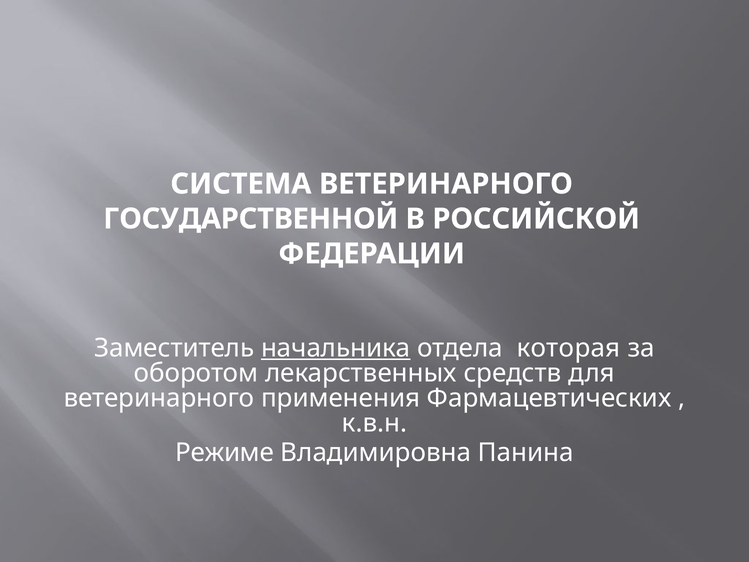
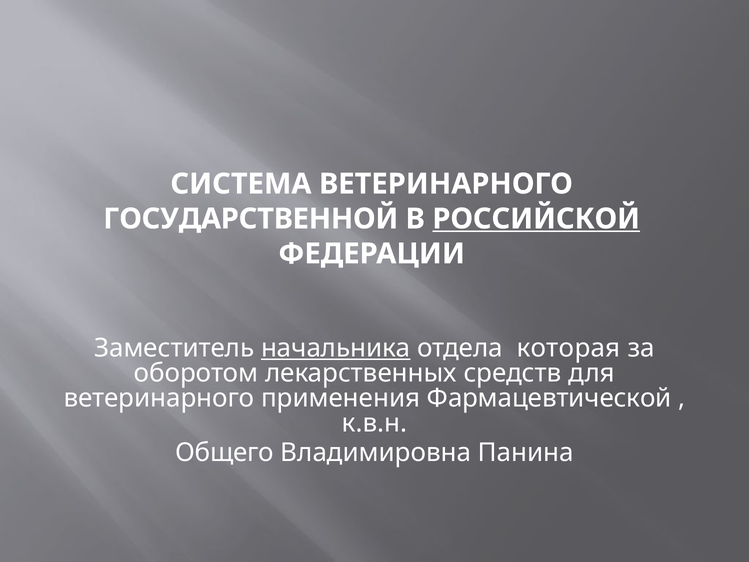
РОССИЙСКОЙ underline: none -> present (536, 219)
Фармацевтических: Фармацевтических -> Фармацевтической (549, 398)
Режиме: Режиме -> Общего (225, 453)
